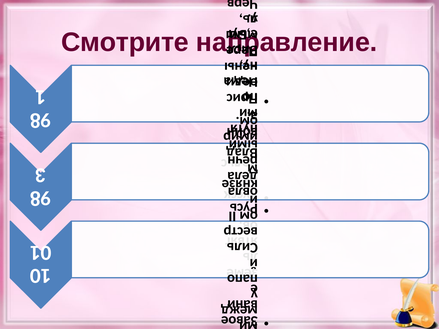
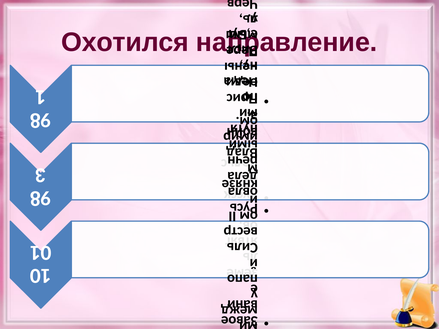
Смотрите: Смотрите -> Охотился (125, 42)
